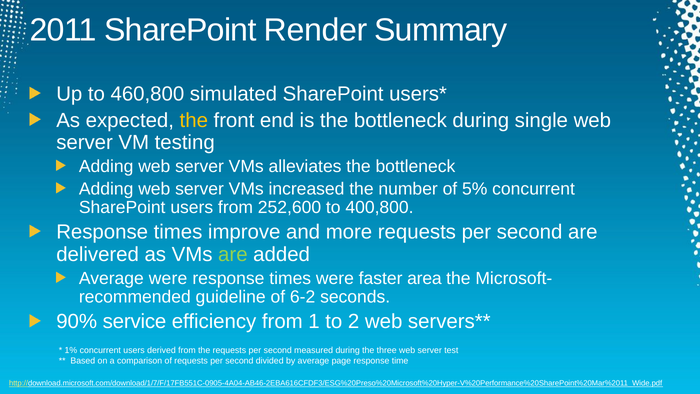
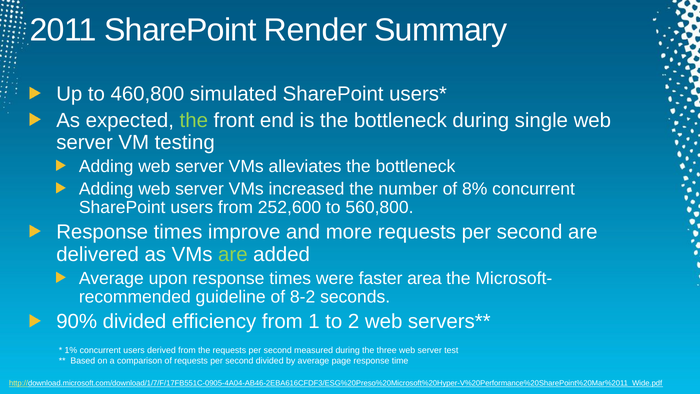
the colour: yellow -> light green (194, 120)
5%: 5% -> 8% (475, 189)
400,800: 400,800 -> 560,800 (379, 208)
Average were: were -> upon (168, 278)
6-2: 6-2 -> 8-2 (303, 297)
90% service: service -> divided (135, 322)
